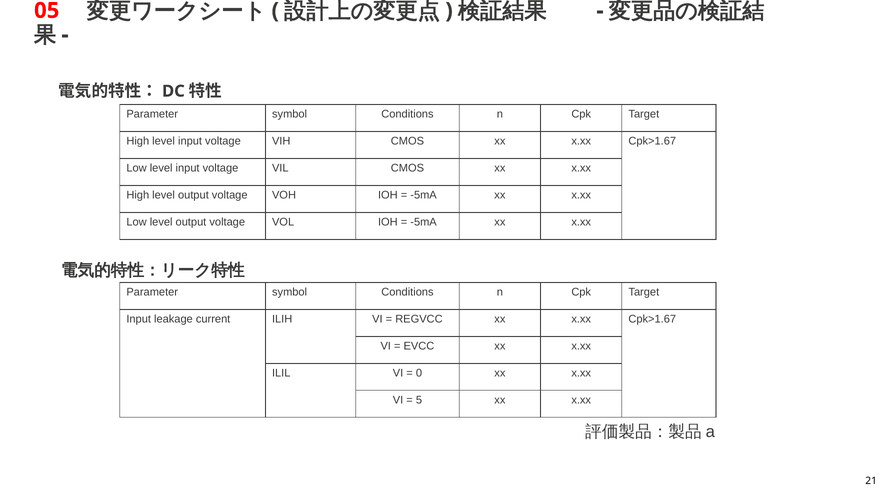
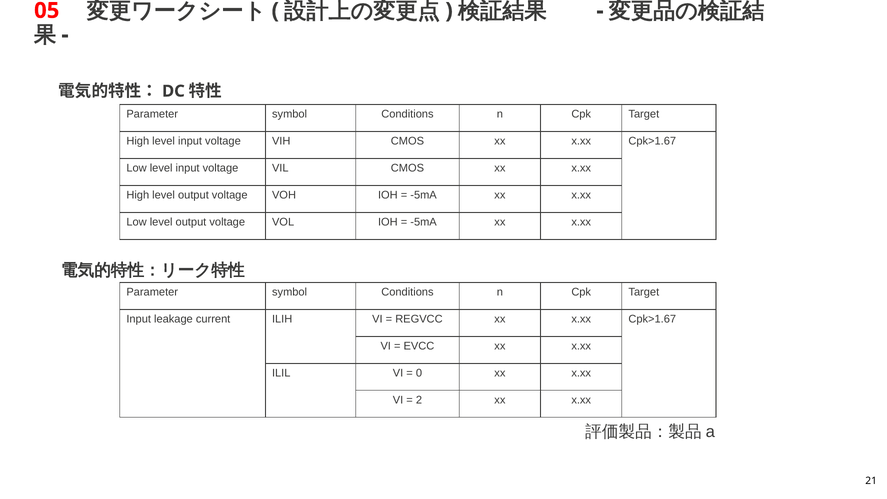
5: 5 -> 2 (419, 400)
